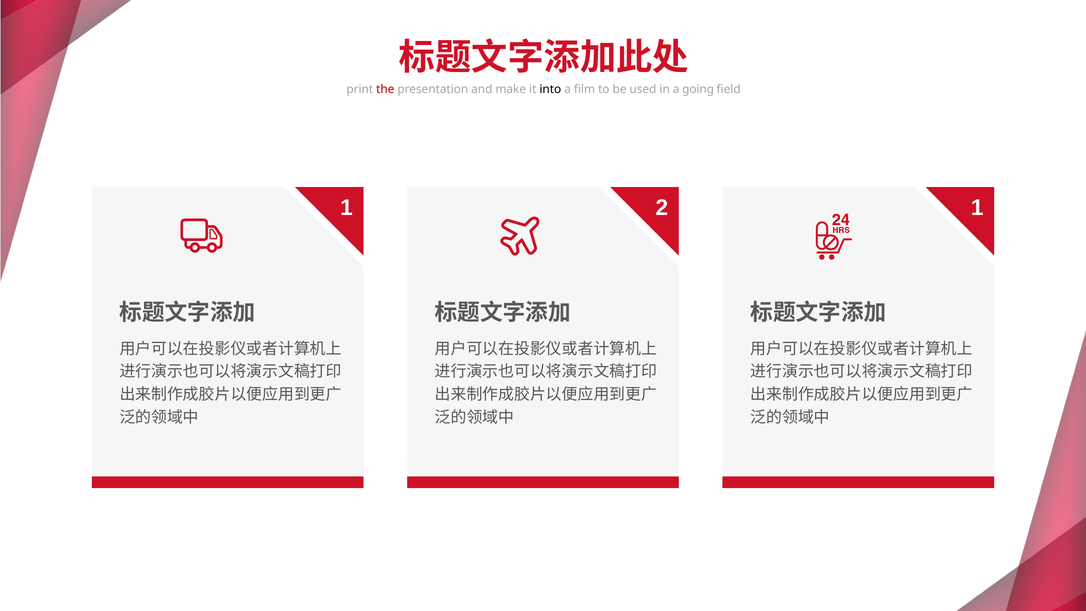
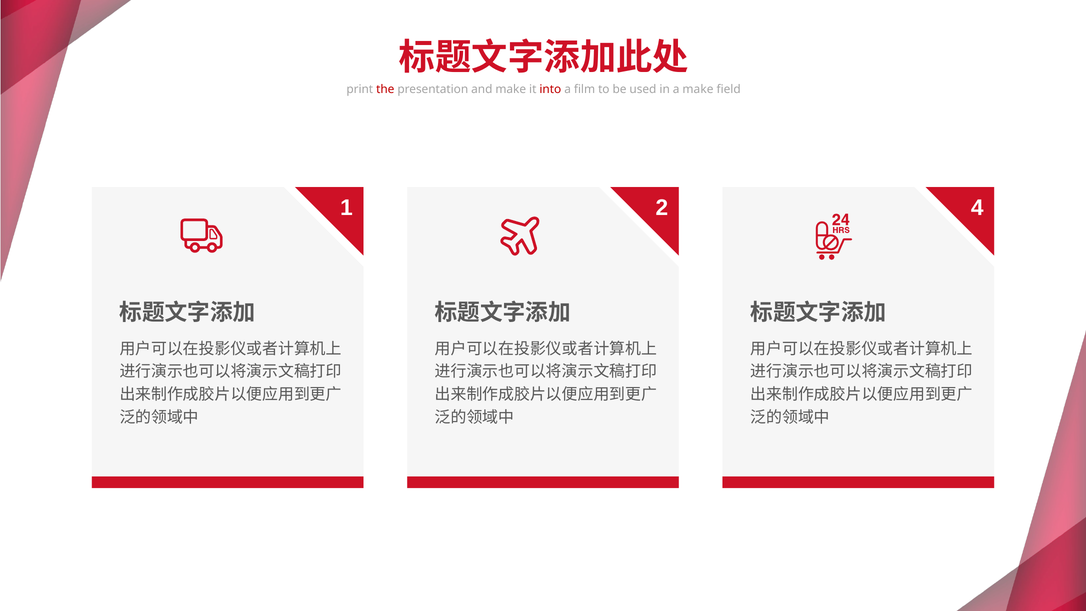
into colour: black -> red (550, 89)
a going: going -> make (698, 89)
1 1: 1 -> 4 (977, 208)
